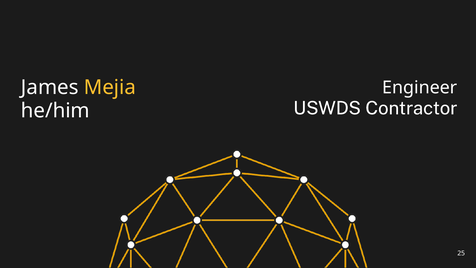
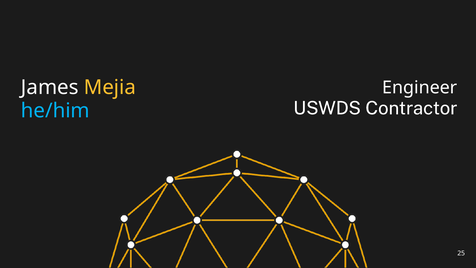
he/him colour: white -> light blue (55, 111)
